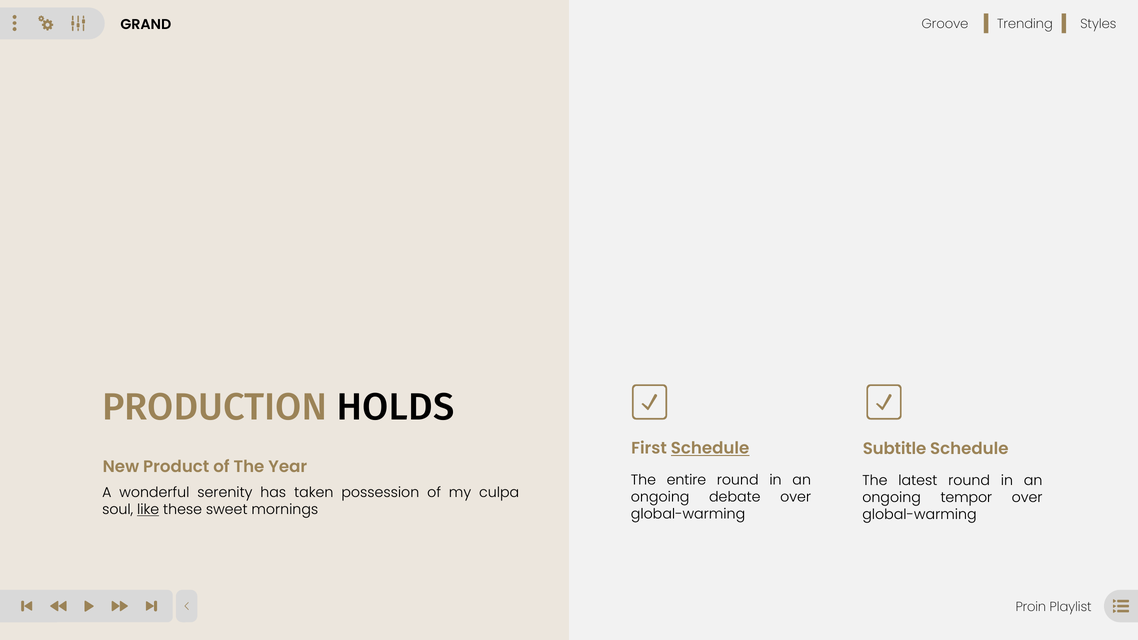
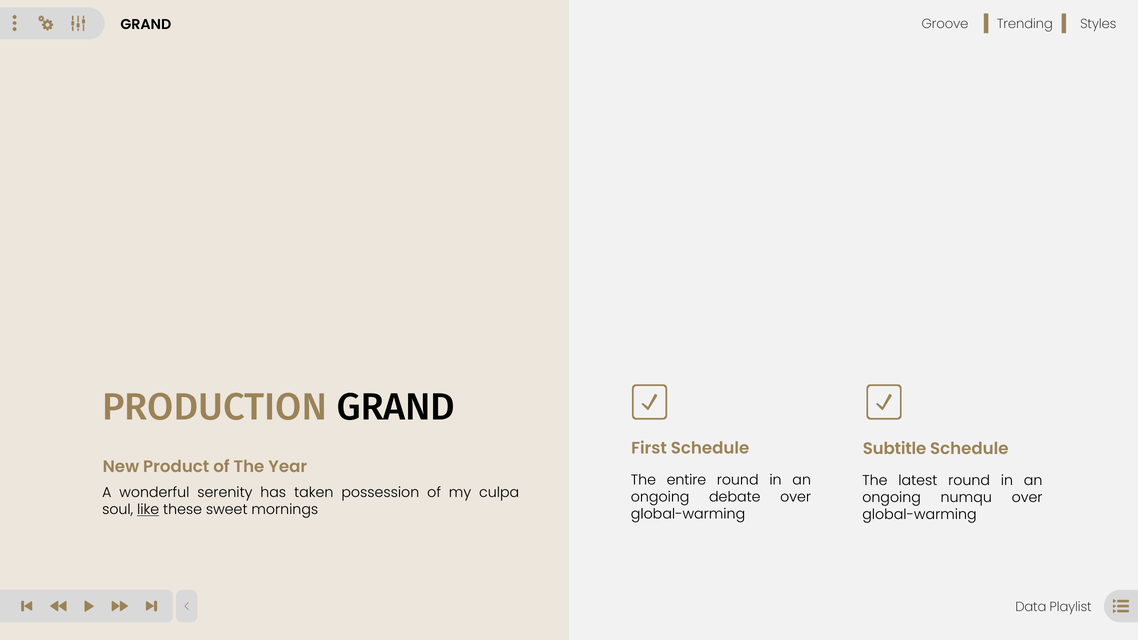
PRODUCTION HOLDS: HOLDS -> GRAND (396, 407)
Schedule underline: present -> none (710, 449)
tempor: tempor -> numqu (966, 498)
Proin: Proin -> Data (1031, 607)
